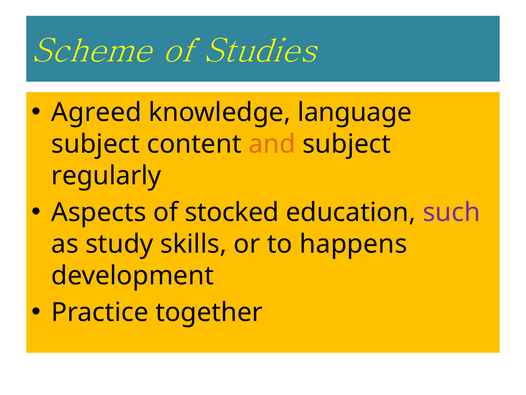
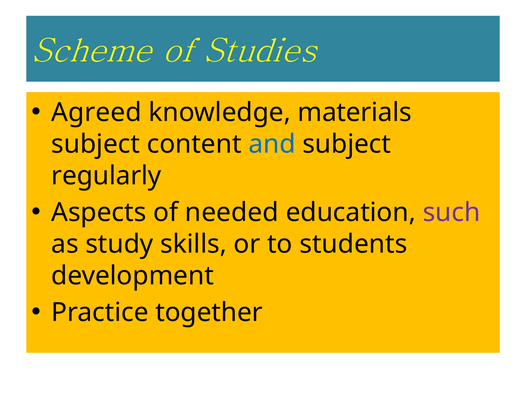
language: language -> materials (355, 112)
and colour: orange -> blue (272, 144)
stocked: stocked -> needed (232, 212)
happens: happens -> students (353, 244)
